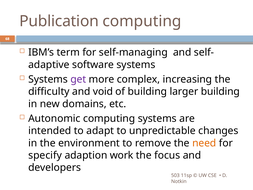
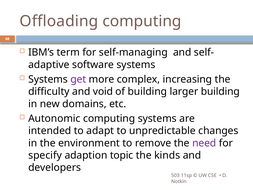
Publication: Publication -> Offloading (59, 21)
need colour: orange -> purple (204, 143)
work: work -> topic (122, 155)
focus: focus -> kinds (167, 155)
